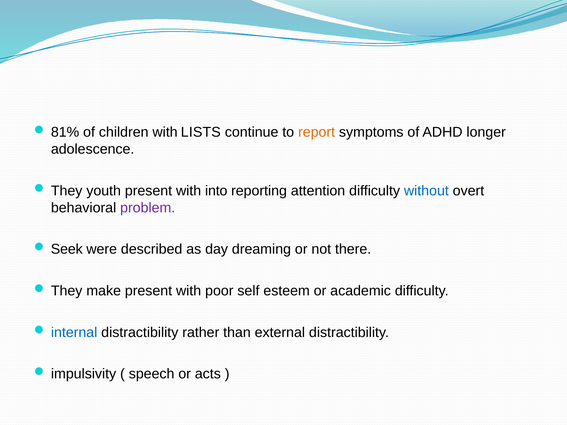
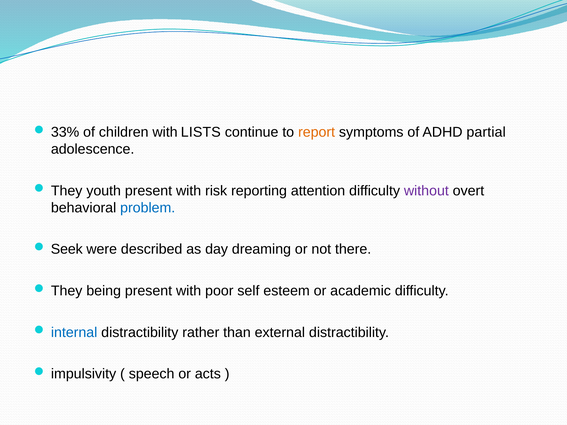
81%: 81% -> 33% (65, 132)
longer: longer -> partial (486, 132)
into: into -> risk (216, 191)
without colour: blue -> purple (426, 191)
problem colour: purple -> blue (148, 208)
make: make -> being (104, 291)
